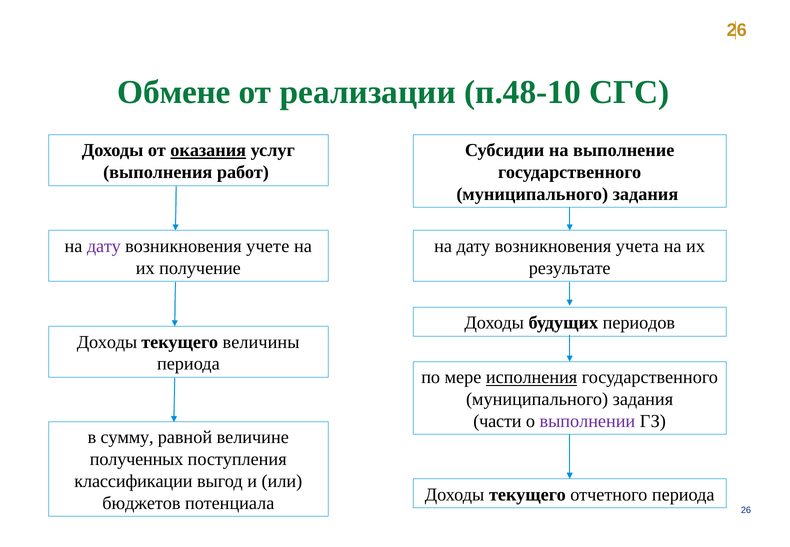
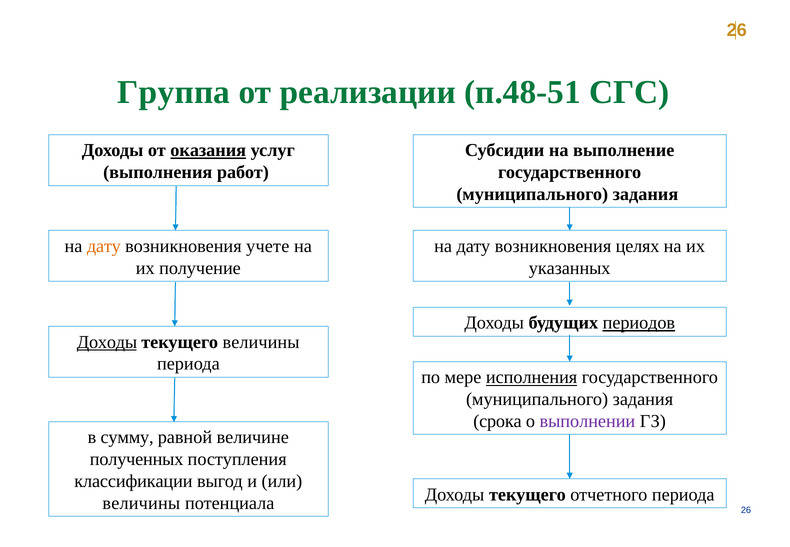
Обмене: Обмене -> Группа (174, 92)
п.48-10: п.48-10 -> п.48-51 (523, 92)
дату colour: purple -> orange (104, 246)
учета: учета -> целях (638, 246)
результате: результате -> указанных (570, 268)
периодов underline: none -> present (639, 323)
Доходы underline: none -> present (107, 342)
части: части -> срока (497, 421)
бюджетов: бюджетов -> величины (141, 503)
